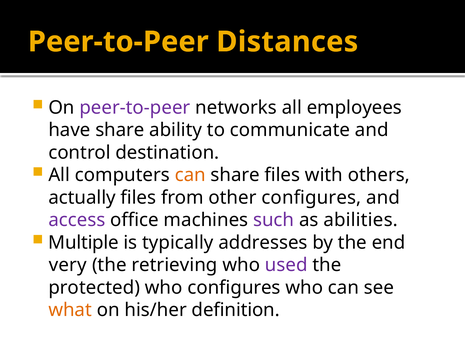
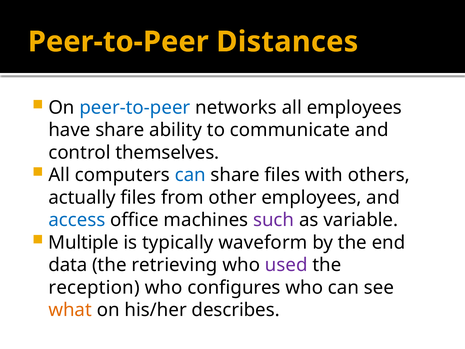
peer-to-peer colour: purple -> blue (135, 107)
destination: destination -> themselves (167, 152)
can colour: orange -> blue (190, 175)
other configures: configures -> employees (311, 197)
access colour: purple -> blue (77, 220)
abilities: abilities -> variable (361, 220)
addresses: addresses -> waveform (263, 242)
very: very -> data (68, 265)
protected: protected -> reception (94, 287)
definition: definition -> describes (236, 310)
